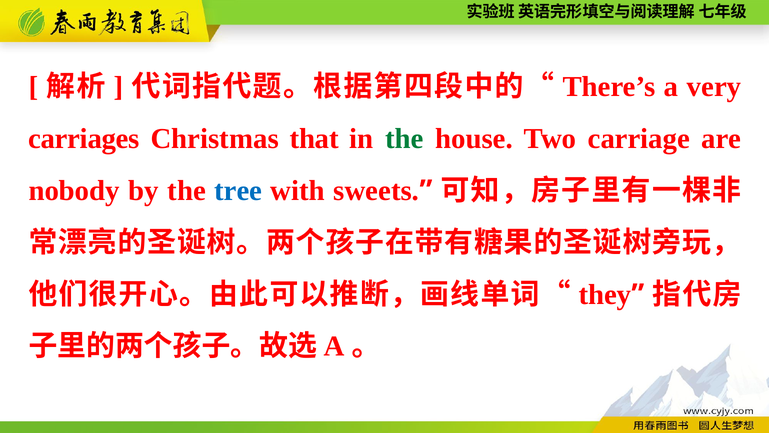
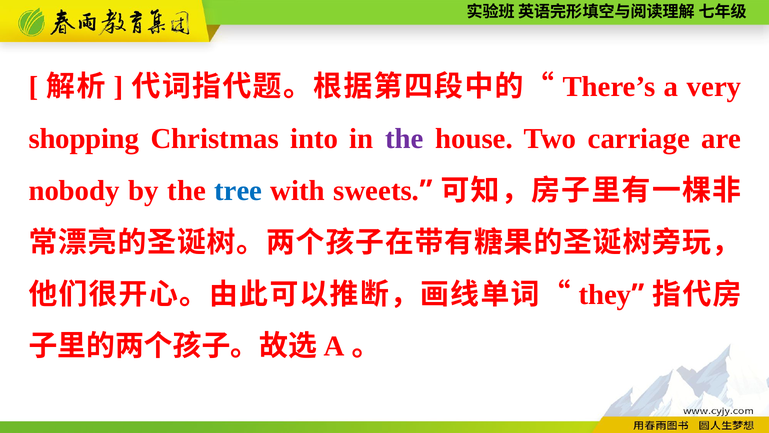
carriages: carriages -> shopping (84, 139)
that: that -> into (314, 139)
the colour: green -> purple (404, 139)
